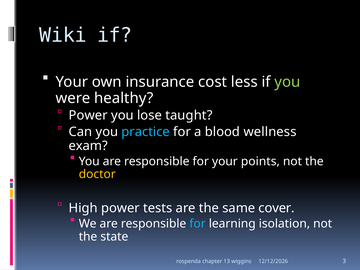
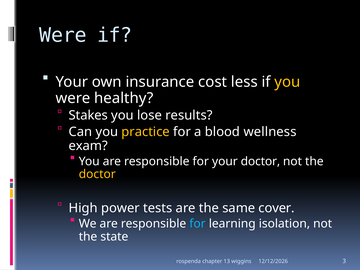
Wiki: Wiki -> Were (63, 35)
you colour: light green -> yellow (287, 82)
Power: Power -> Stakes (88, 115)
taught: taught -> results (189, 115)
practice colour: light blue -> yellow (146, 132)
your points: points -> doctor (260, 161)
